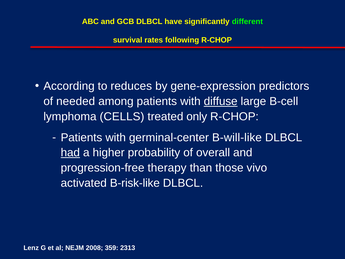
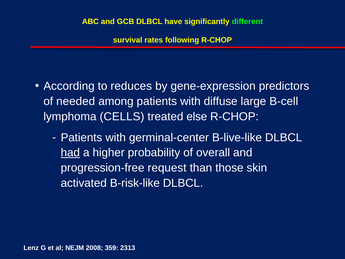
diffuse underline: present -> none (221, 101)
only: only -> else (197, 116)
B-will-like: B-will-like -> B-live-like (237, 137)
therapy: therapy -> request (167, 168)
vivo: vivo -> skin (257, 168)
